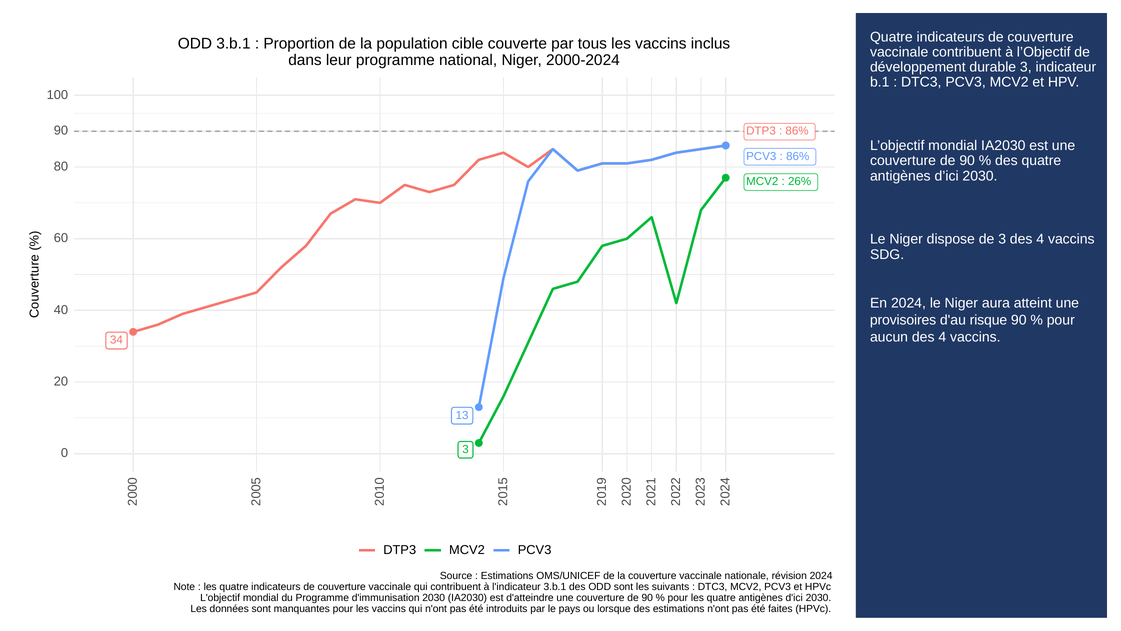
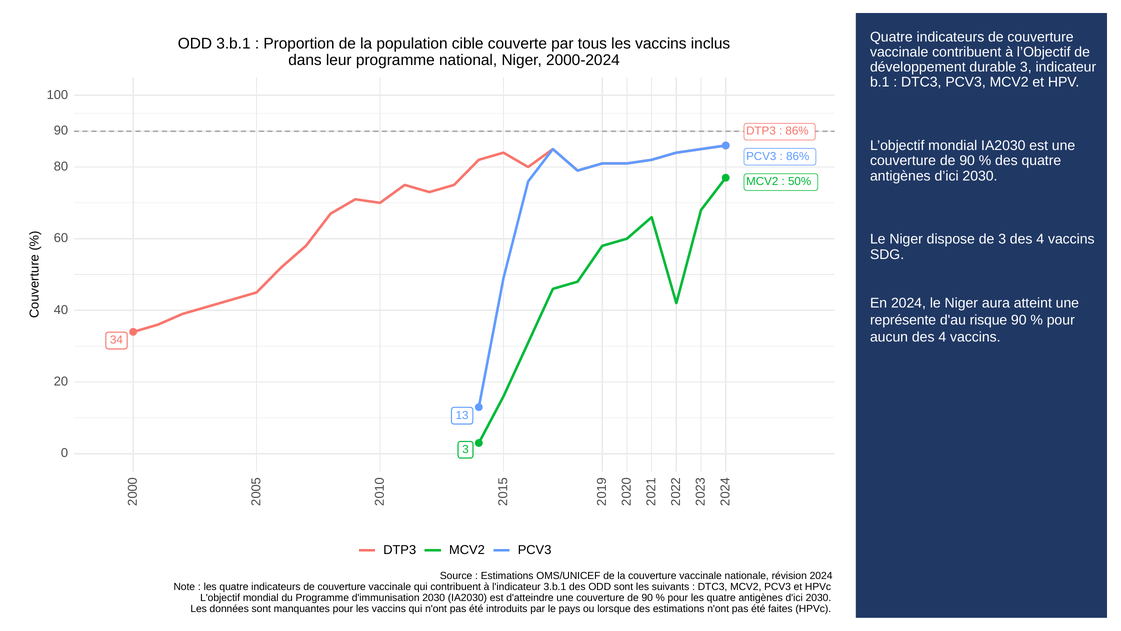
26%: 26% -> 50% (800, 181)
provisoires: provisoires -> représente (903, 320)
